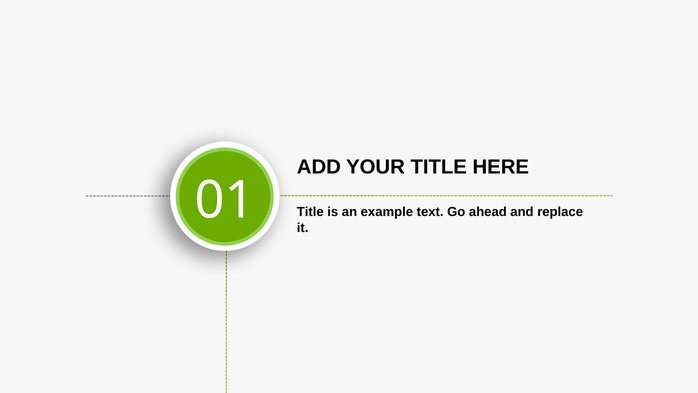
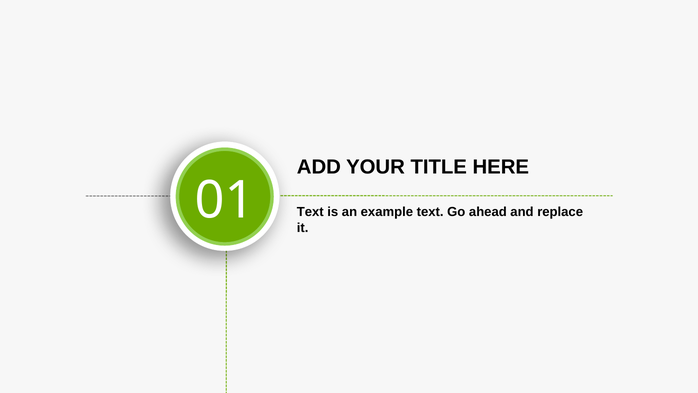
Title: Title -> Text (310, 212)
